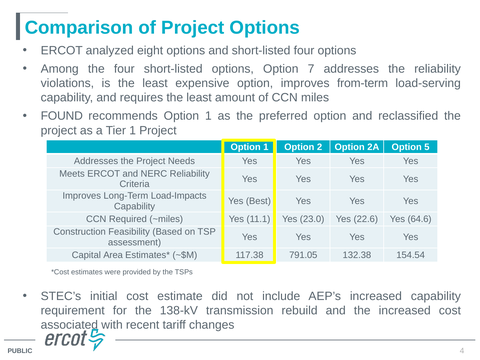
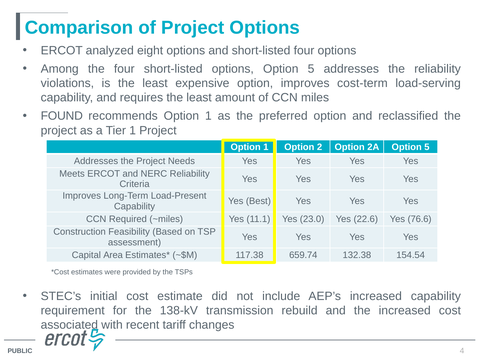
options Option 7: 7 -> 5 (311, 69)
from-term: from-term -> cost-term (362, 83)
Load-Impacts: Load-Impacts -> Load-Present (179, 196)
64.6: 64.6 -> 76.6 (420, 219)
791.05: 791.05 -> 659.74 (303, 255)
